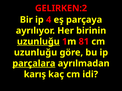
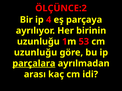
GELIRKEN:2: GELIRKEN:2 -> ÖLÇÜNCE:2 (61, 8)
uzunluğu underline: present -> none (38, 42)
81: 81 -> 53 (84, 42)
karış: karış -> arası (35, 75)
